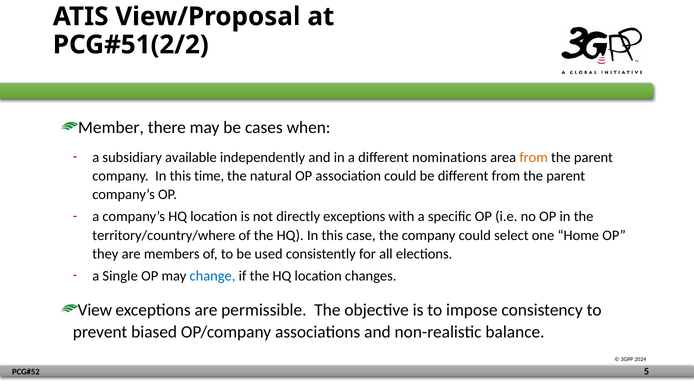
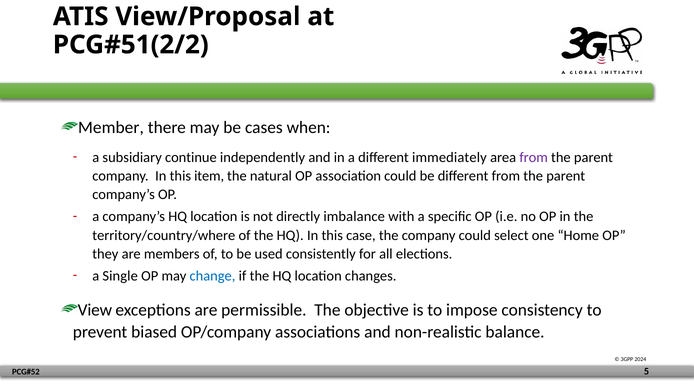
available: available -> continue (191, 157)
nominations: nominations -> immediately (449, 157)
from colour: orange -> purple (534, 157)
time: time -> item (209, 176)
directly exceptions: exceptions -> imbalance (354, 216)
